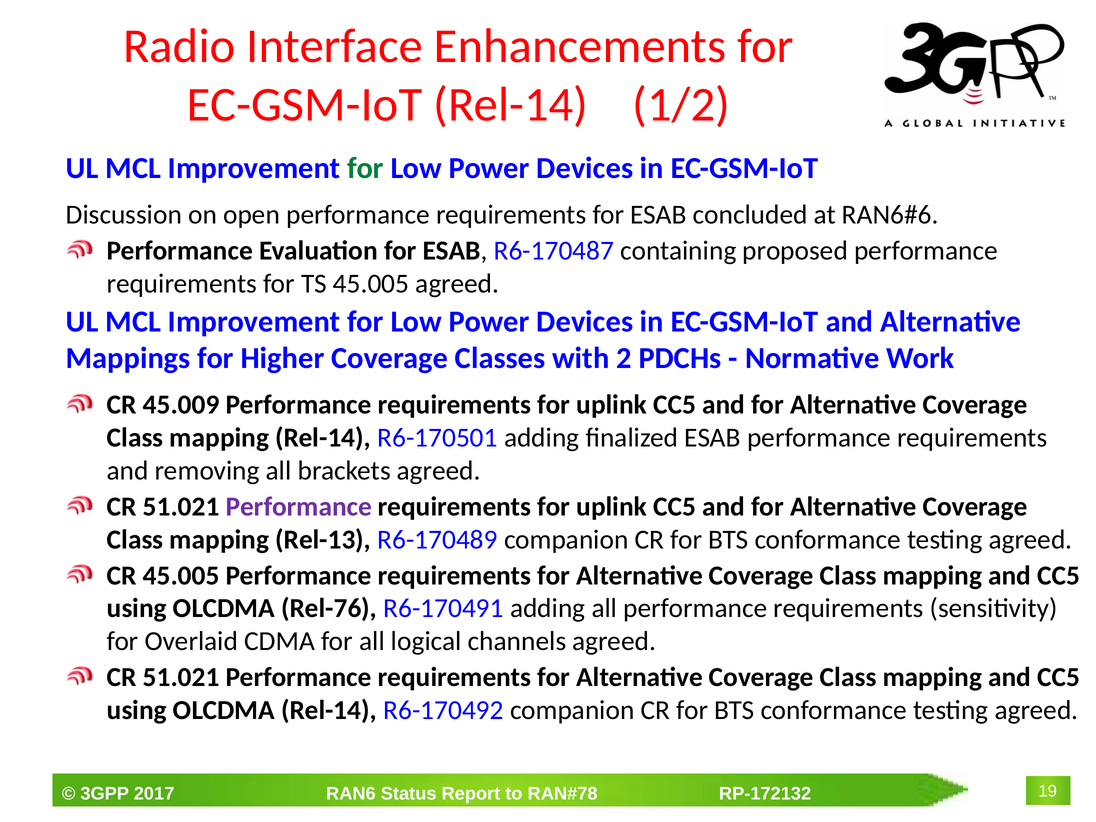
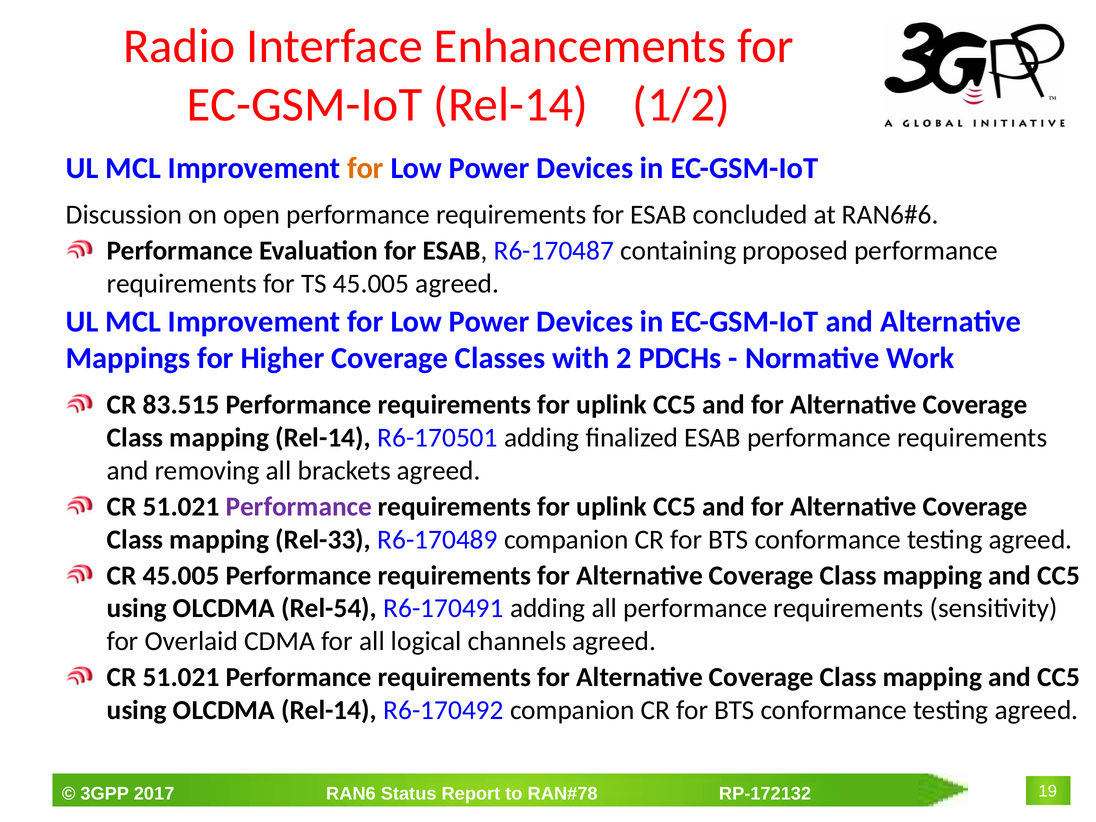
for colour: green -> orange (365, 168)
45.009: 45.009 -> 83.515 (181, 405)
Rel-13: Rel-13 -> Rel-33 (323, 540)
Rel-76: Rel-76 -> Rel-54 (329, 608)
